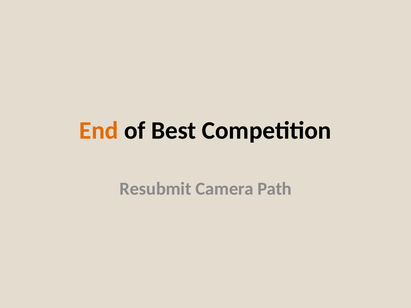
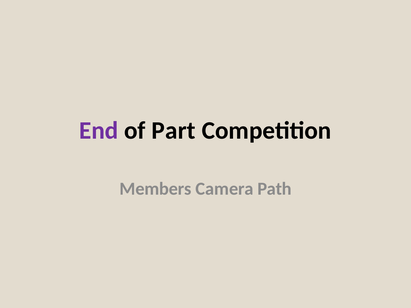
End colour: orange -> purple (99, 131)
Best: Best -> Part (174, 131)
Resubmit: Resubmit -> Members (156, 189)
